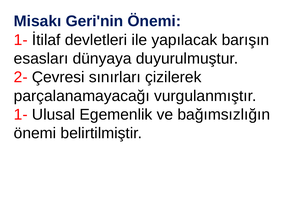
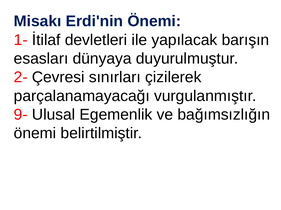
Geri'nin: Geri'nin -> Erdi'nin (94, 21)
1-: 1- -> 9- (21, 115)
